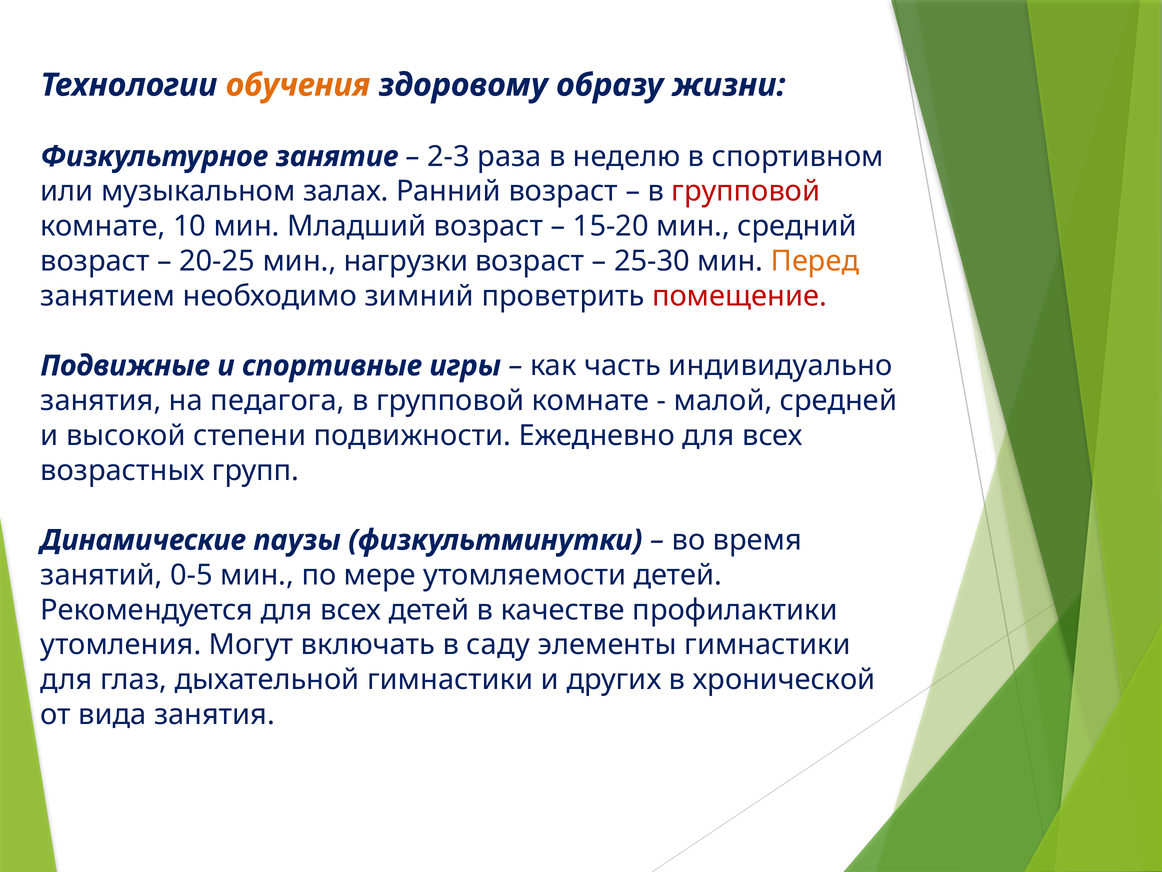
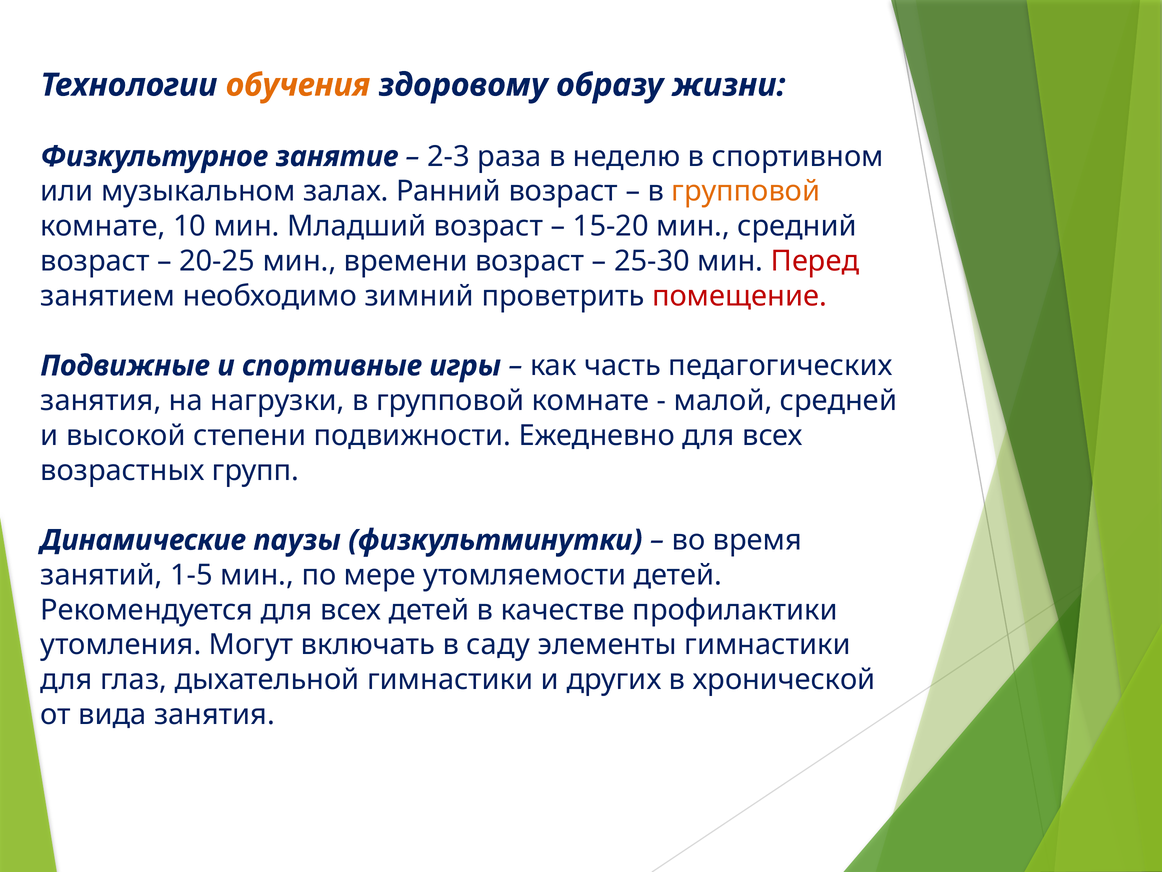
групповой colour: red -> orange (746, 191)
нагрузки: нагрузки -> времени (406, 261)
Перед colour: orange -> red (815, 261)
индивидуально: индивидуально -> педагогических (781, 366)
педагога: педагога -> нагрузки (278, 400)
0-5: 0-5 -> 1-5 (191, 575)
